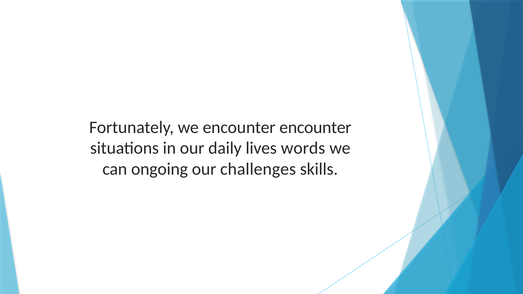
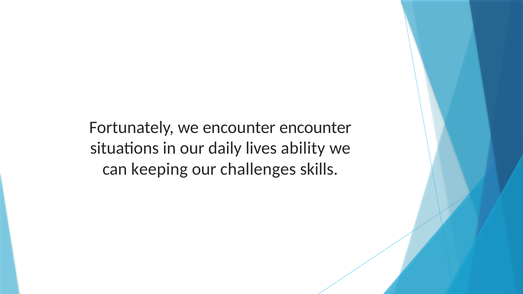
words: words -> ability (303, 148)
ongoing: ongoing -> keeping (159, 169)
